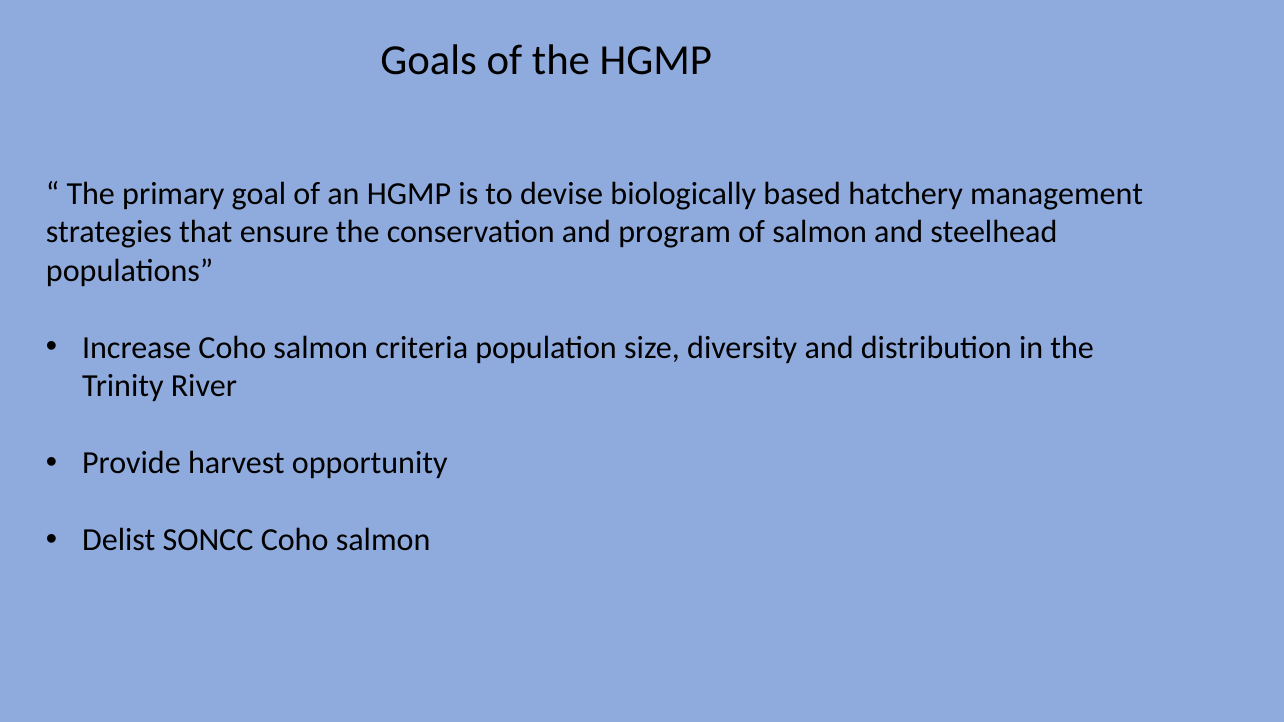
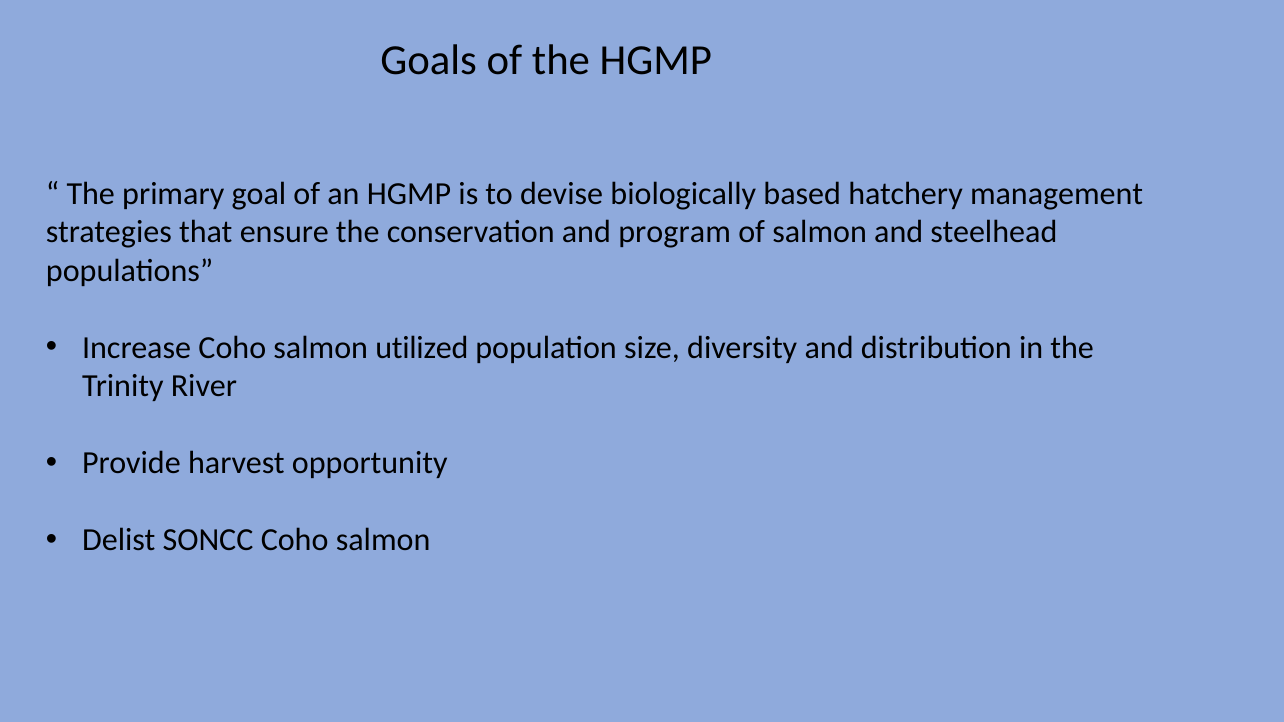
criteria: criteria -> utilized (422, 348)
